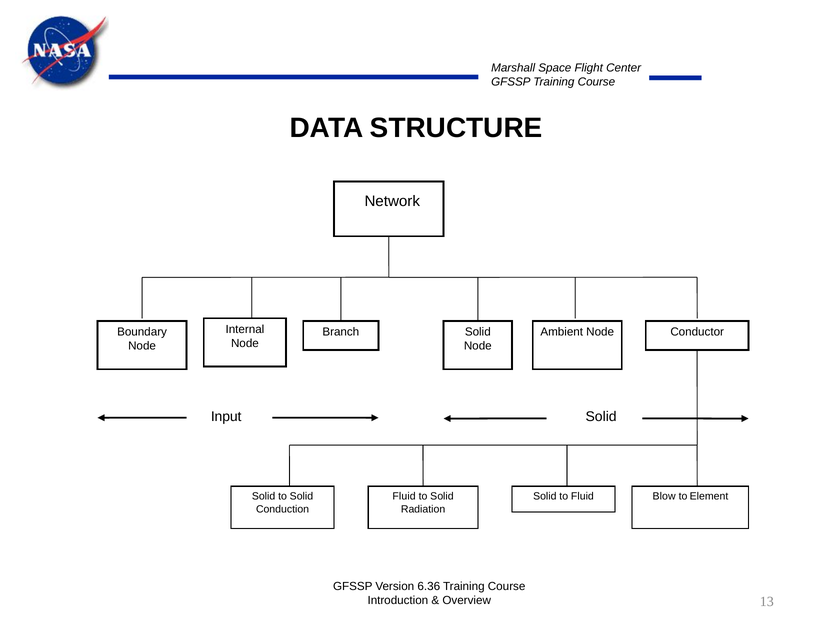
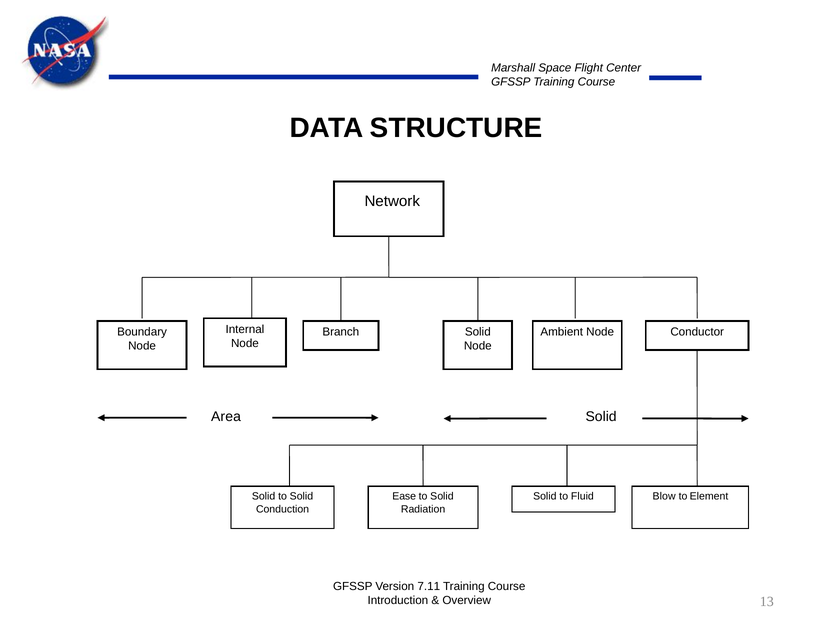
Input: Input -> Area (226, 417)
Fluid: Fluid -> Ease (404, 496)
6.36: 6.36 -> 7.11 (429, 586)
